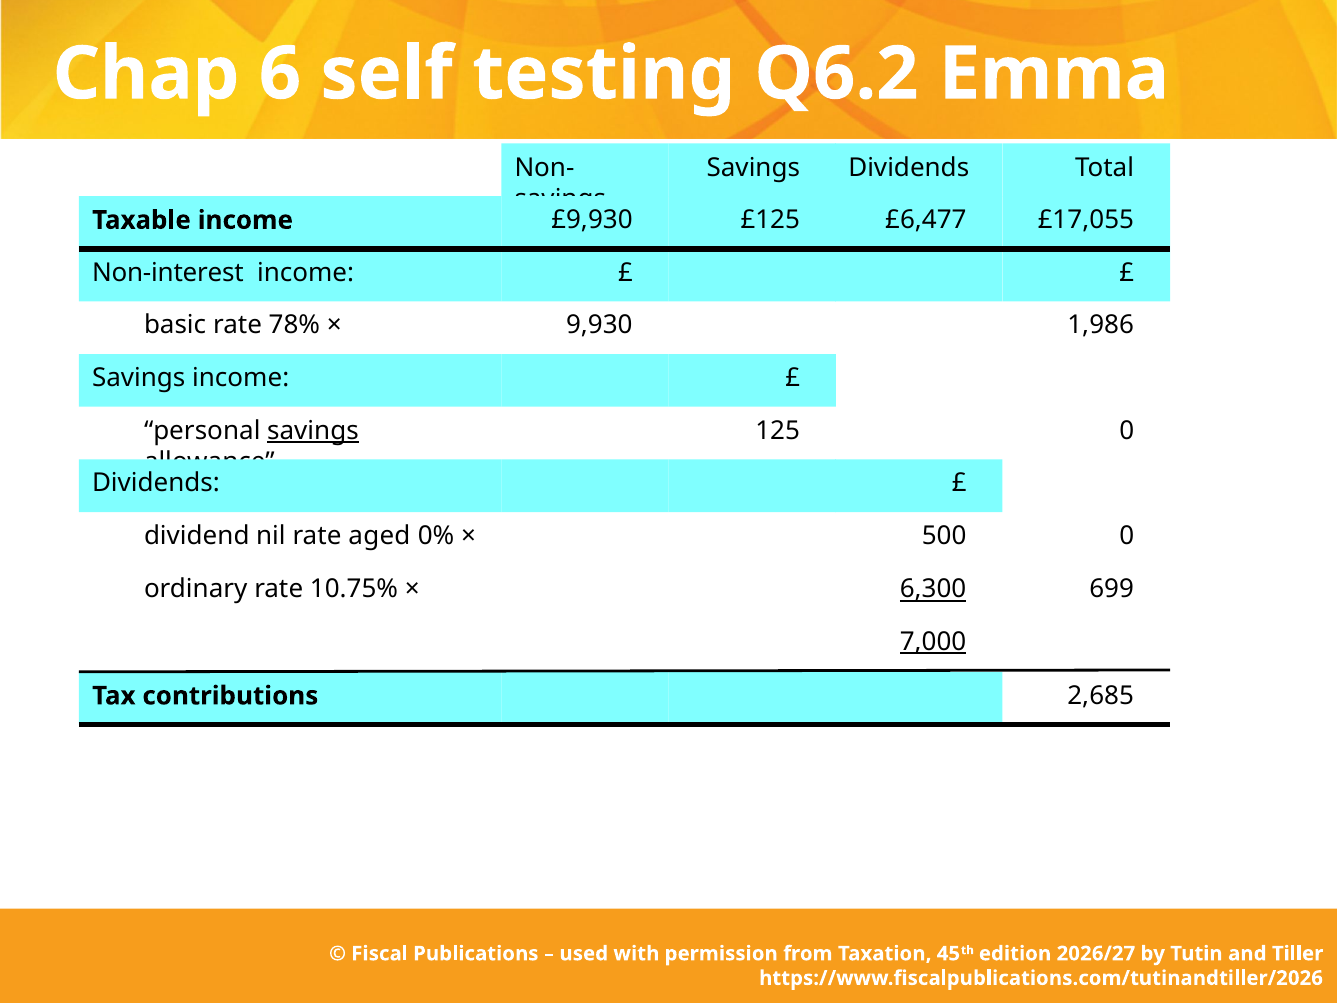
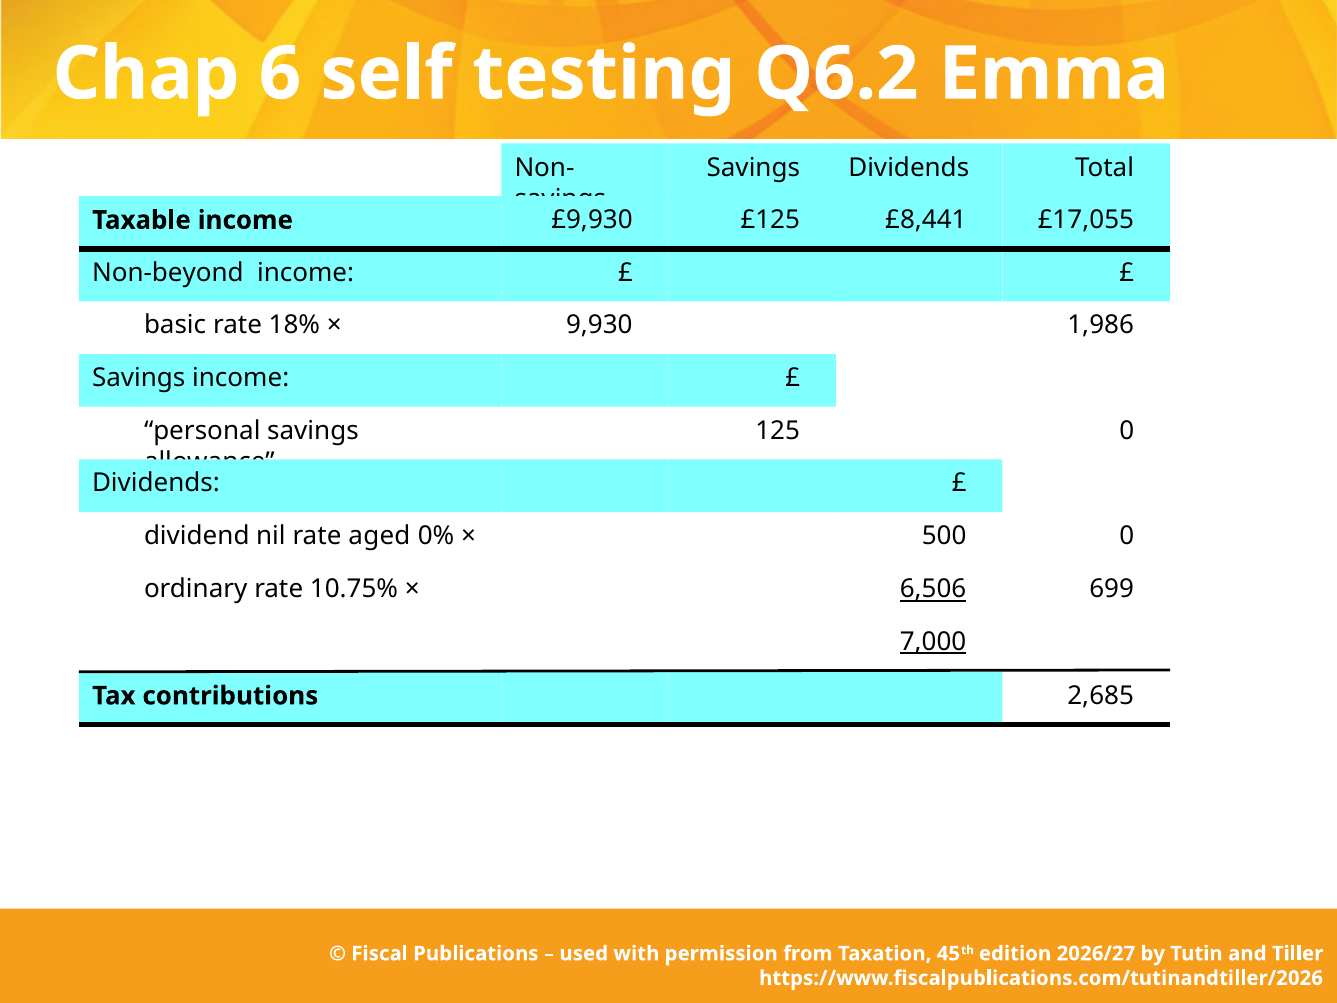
£6,477: £6,477 -> £8,441 (926, 220)
Non-interest: Non-interest -> Non-beyond (168, 273)
78%: 78% -> 18% (294, 325)
savings underline: present -> none (313, 431)
6,300: 6,300 -> 6,506 (933, 589)
